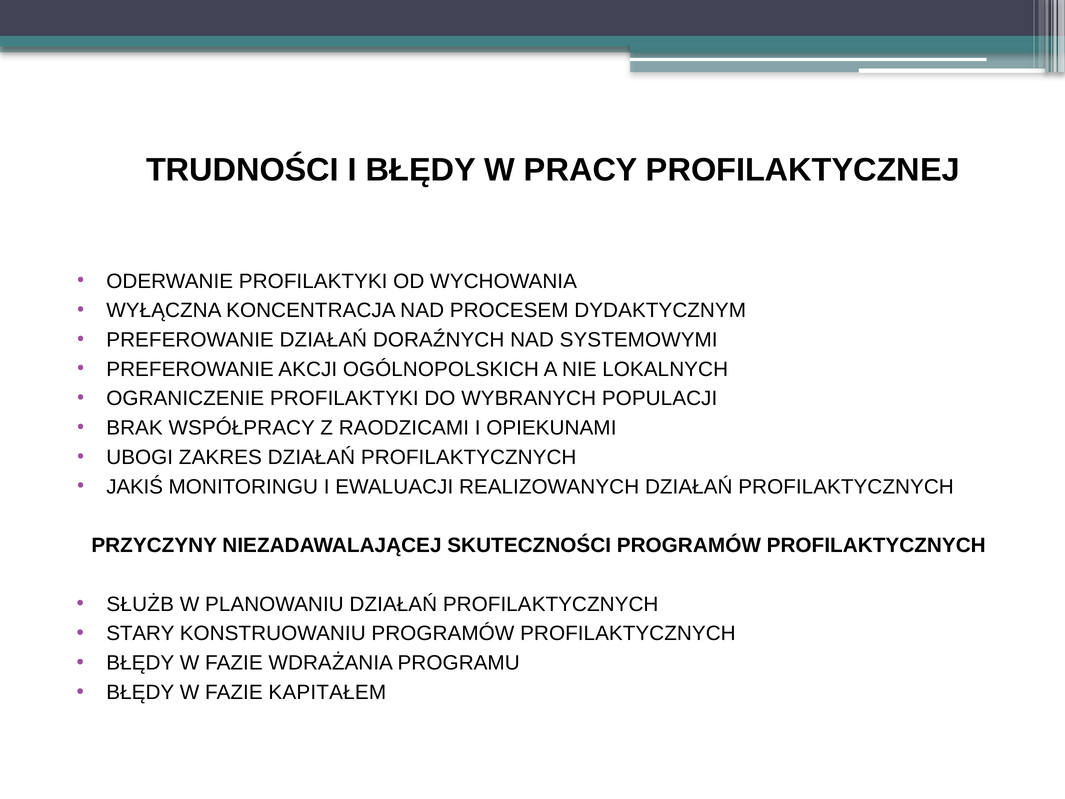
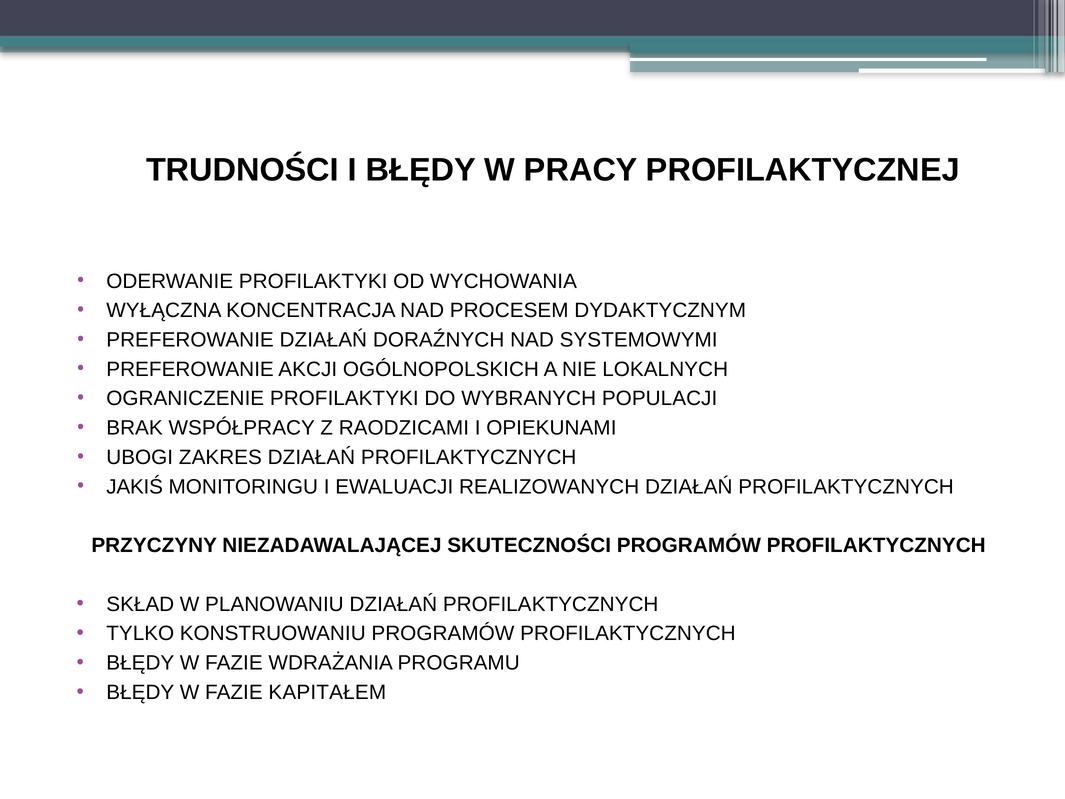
SŁUŻB: SŁUŻB -> SKŁAD (140, 604)
STARY: STARY -> TYLKO (140, 633)
